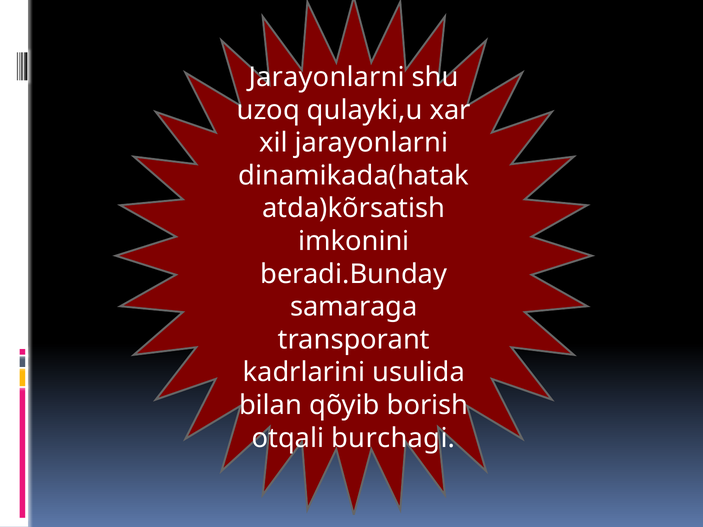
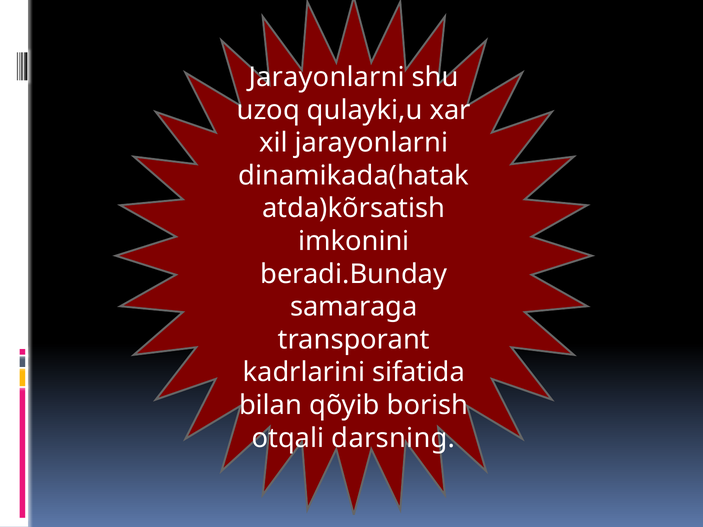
usulida: usulida -> sifatida (419, 373)
burchagi: burchagi -> darsning (393, 438)
